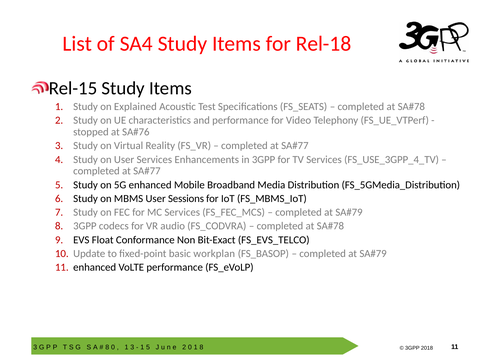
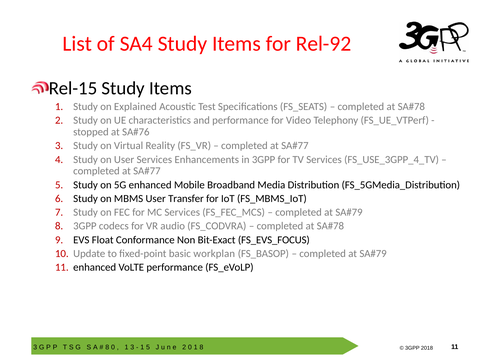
Rel-18: Rel-18 -> Rel-92 (324, 44)
Sessions: Sessions -> Transfer (186, 199)
FS_EVS_TELCO: FS_EVS_TELCO -> FS_EVS_FOCUS (274, 240)
